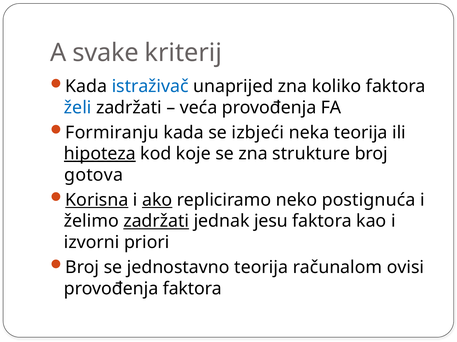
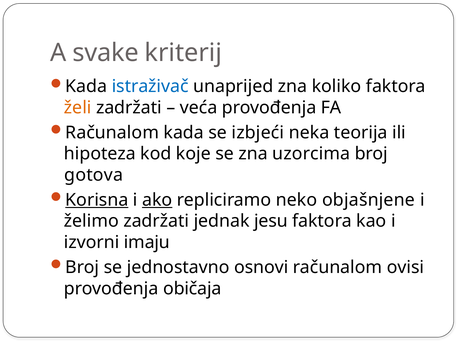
želi colour: blue -> orange (78, 108)
Formiranju: Formiranju -> Računalom (112, 133)
hipoteza underline: present -> none (100, 154)
strukture: strukture -> uzorcima (311, 154)
postignuća: postignuća -> objašnjene (369, 200)
zadržati underline: present -> none (156, 222)
priori: priori -> imaju (147, 243)
jednostavno teorija: teorija -> osnovi (261, 268)
provođenja faktora: faktora -> običaja (192, 289)
